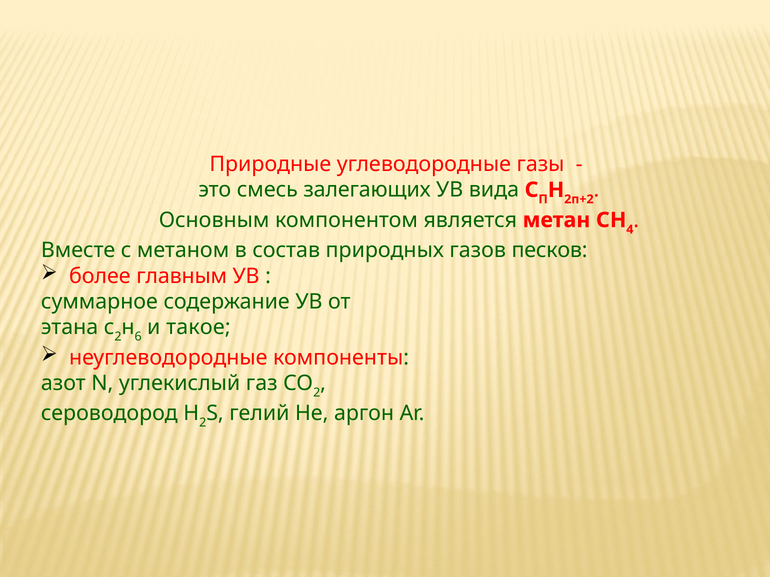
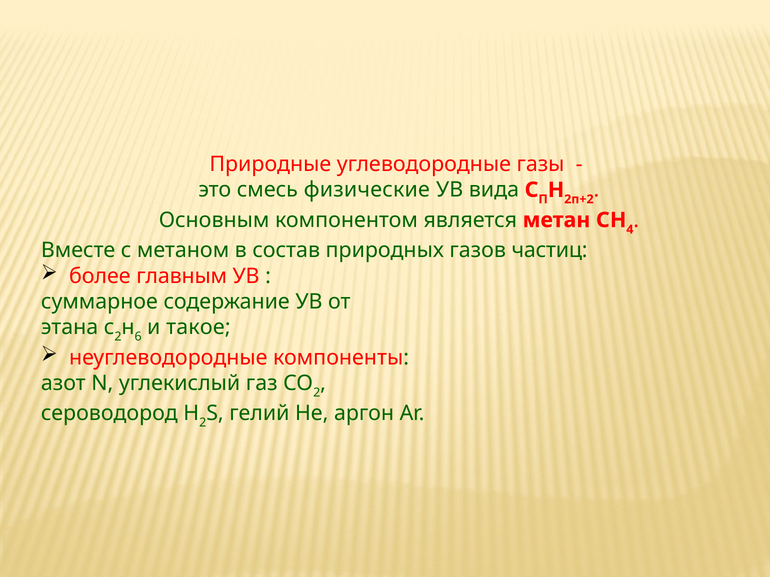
залегающих: залегающих -> физические (367, 190)
песков: песков -> частиц (550, 251)
